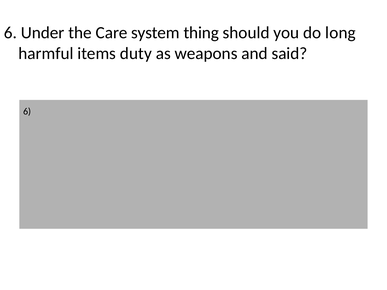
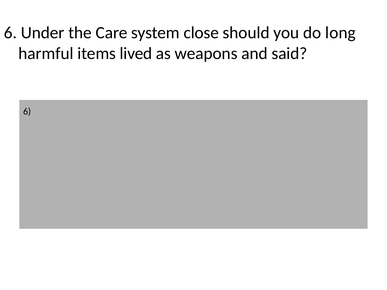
thing: thing -> close (201, 33)
duty: duty -> lived (136, 53)
